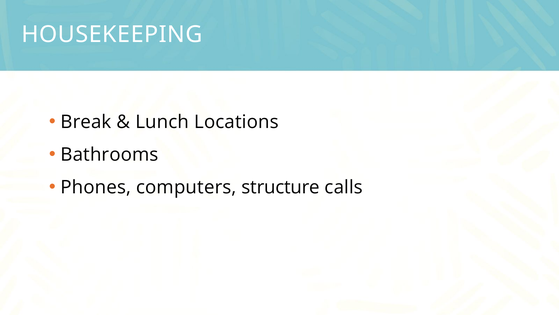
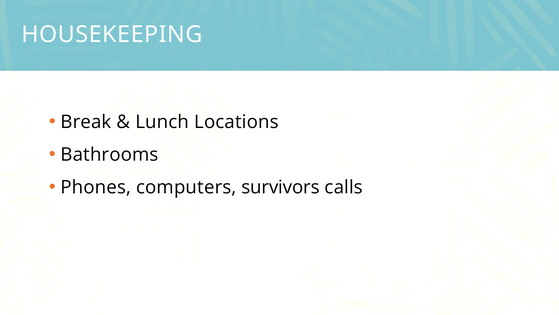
structure: structure -> survivors (281, 187)
